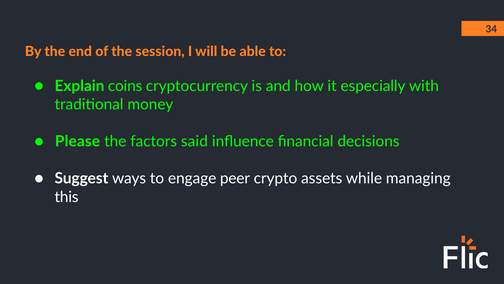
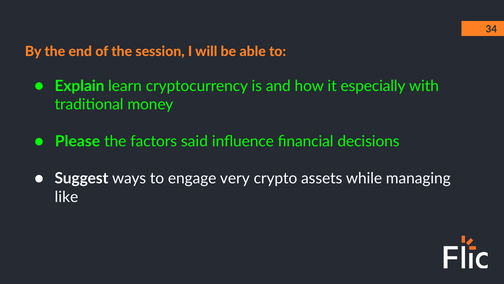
coins: coins -> learn (125, 86)
peer: peer -> very (235, 178)
this: this -> like (66, 197)
